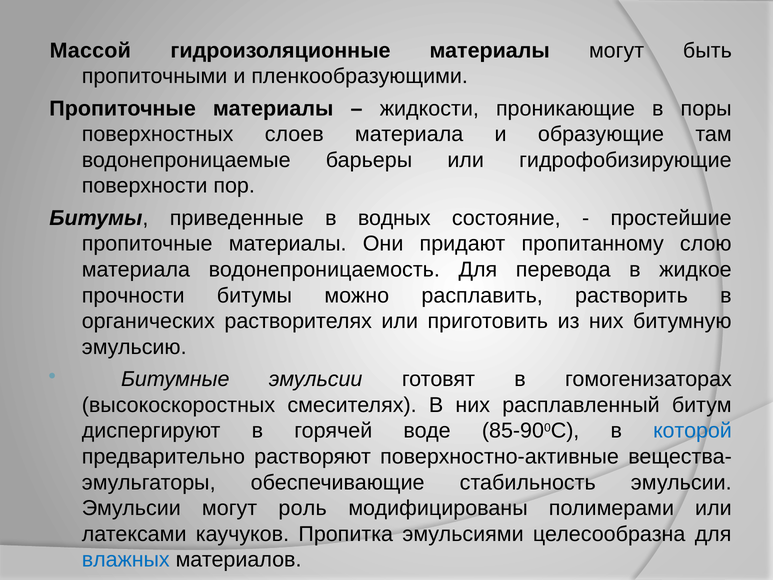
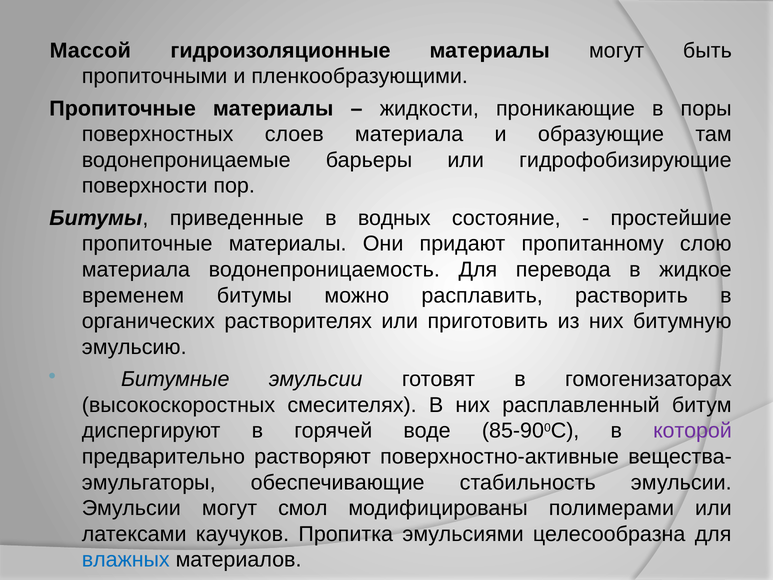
прочности: прочности -> временем (133, 295)
которой colour: blue -> purple (693, 431)
роль: роль -> смол (303, 508)
